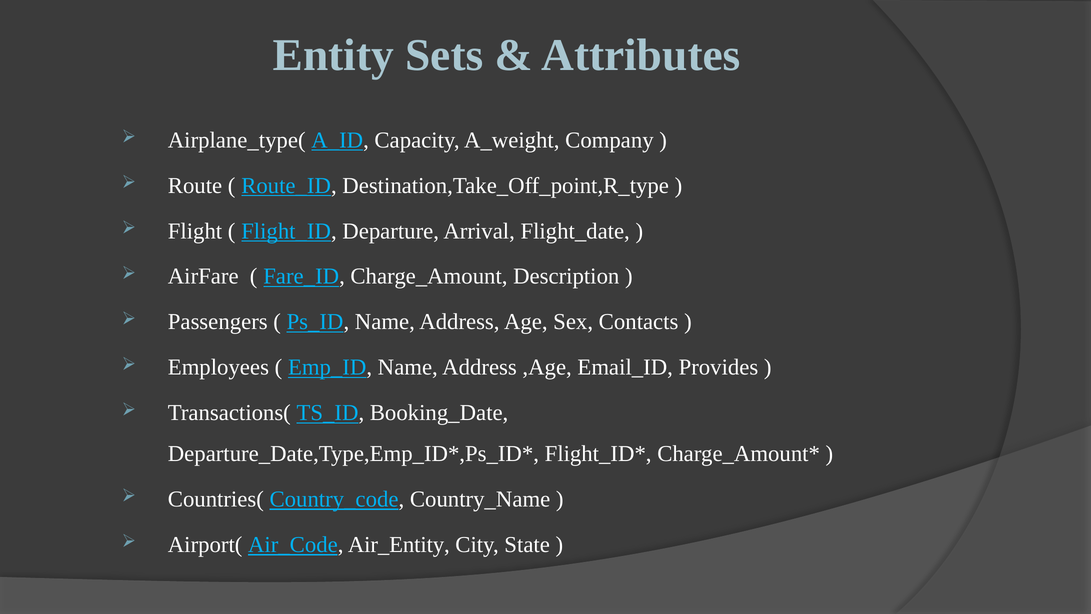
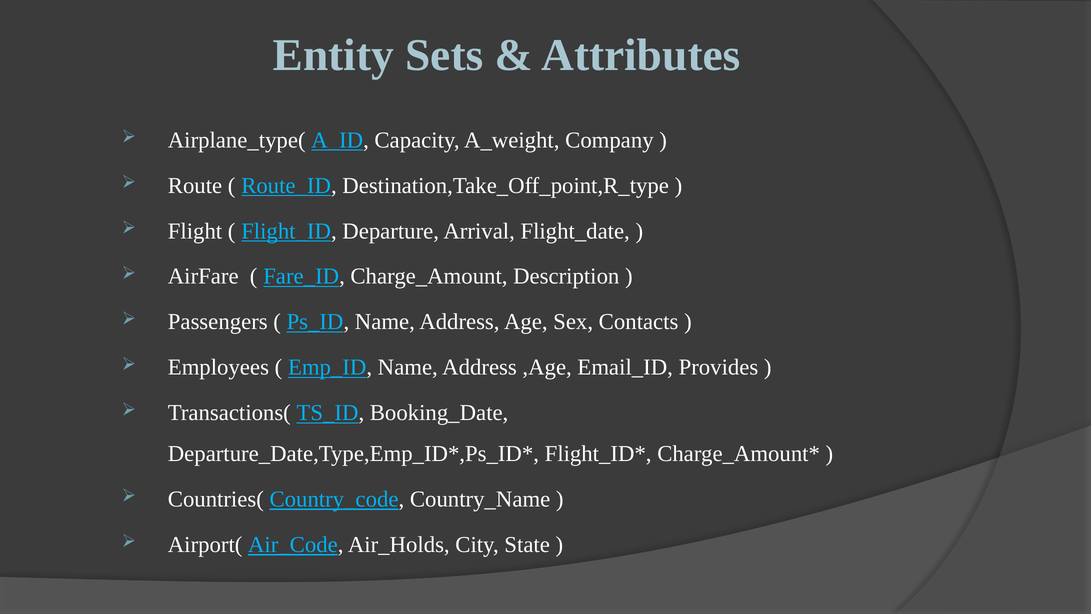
Air_Entity: Air_Entity -> Air_Holds (399, 545)
